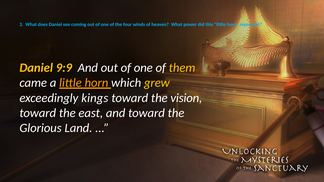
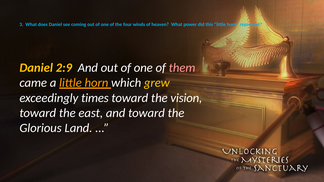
9:9: 9:9 -> 2:9 (64, 68)
them colour: yellow -> pink (182, 68)
kings: kings -> times (95, 98)
